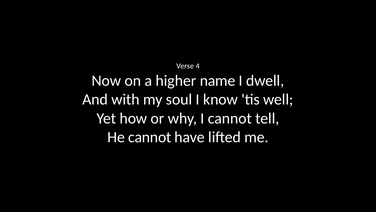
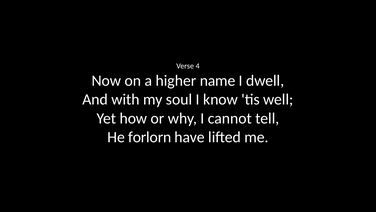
He cannot: cannot -> forlorn (150, 137)
